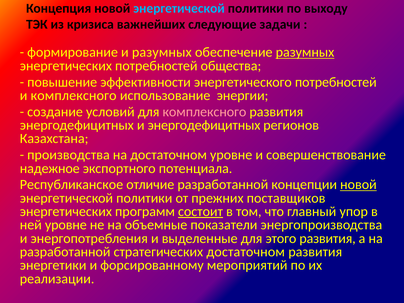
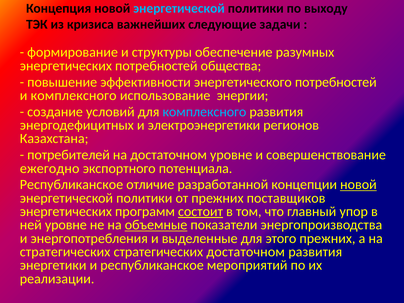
и разумных: разумных -> структуры (162, 52)
разумных underline: present -> none (305, 52)
комплексного colour: pink -> light blue (204, 112)
и энергодефицитных: энергодефицитных -> электроэнергетики (204, 125)
производства: производства -> потребителей (69, 155)
надежное: надежное -> ежегодно (50, 168)
объемные underline: none -> present (156, 225)
этого развития: развития -> прежних (327, 238)
разработанной: разработанной -> стратегических (65, 252)
и форсированному: форсированному -> республиканское (152, 265)
